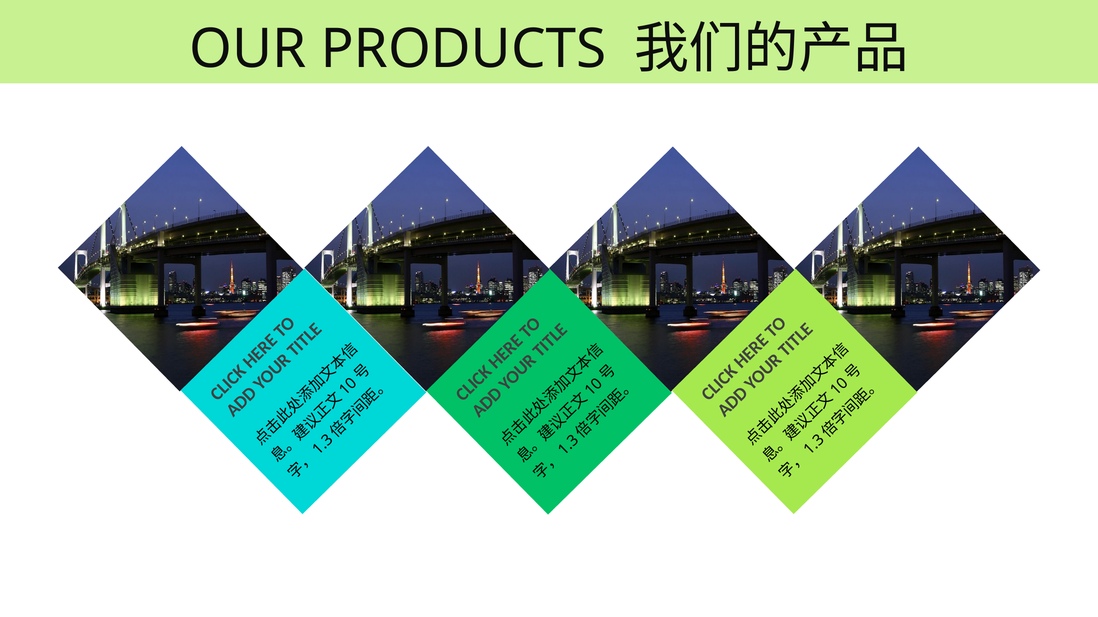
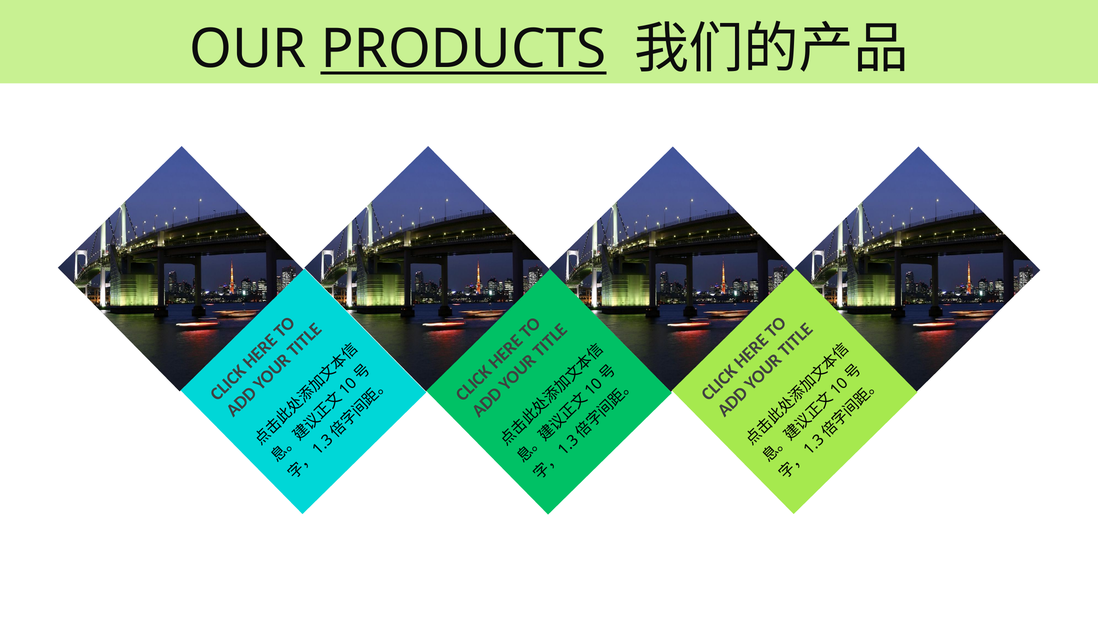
PRODUCTS underline: none -> present (464, 49)
